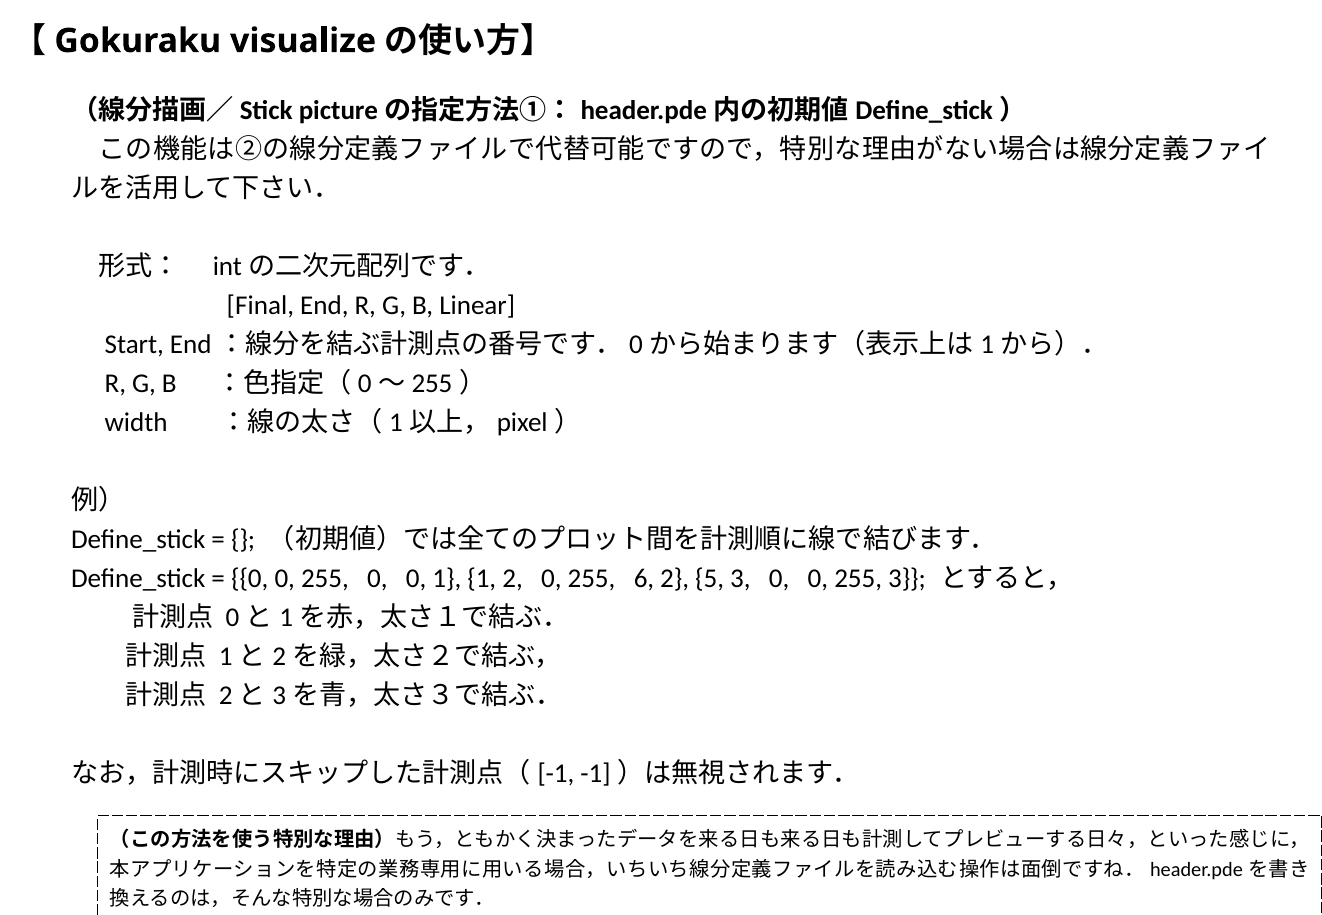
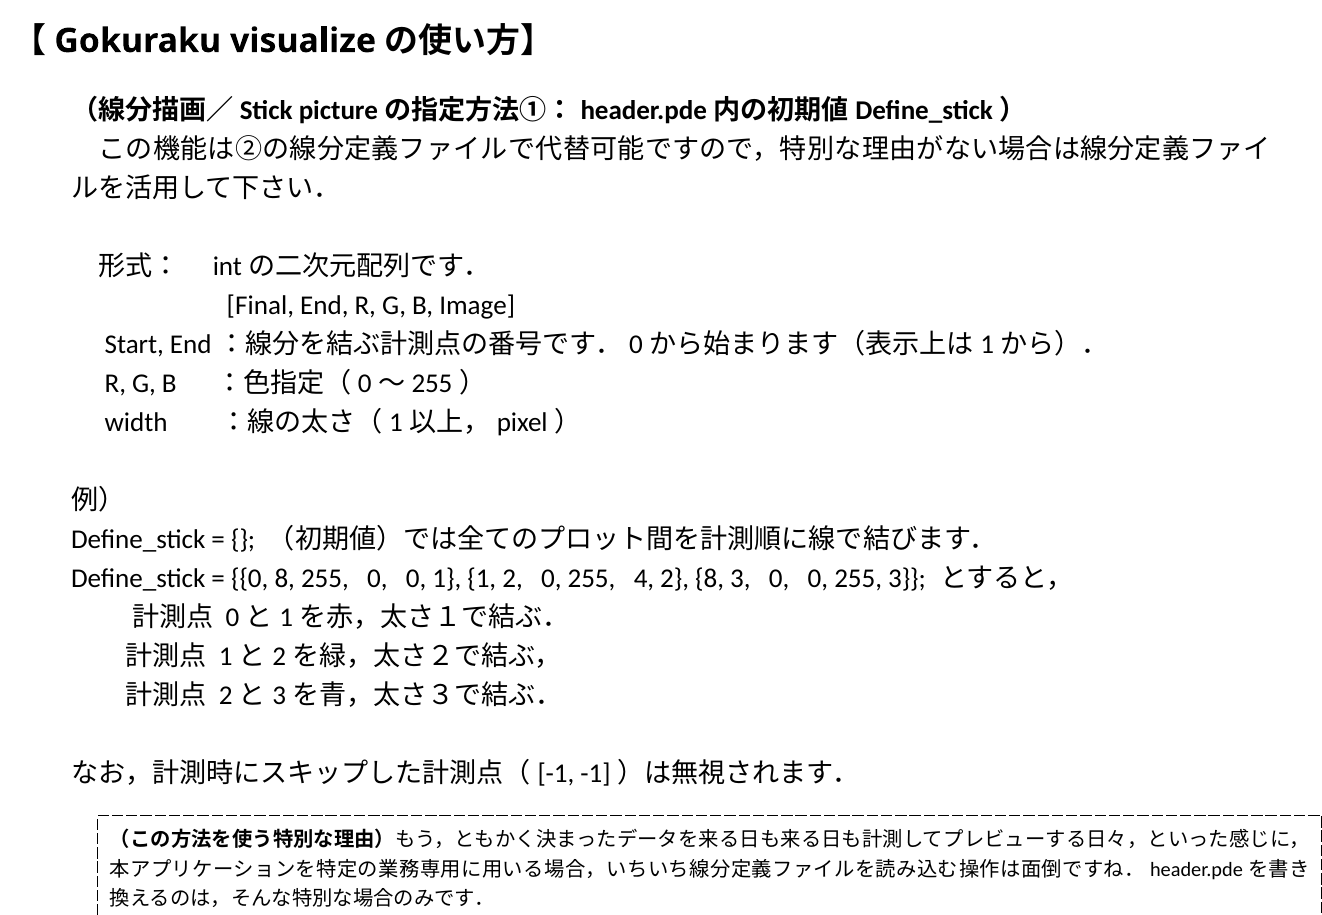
Linear: Linear -> Image (477, 306)
0: 0 -> 8 (285, 579)
6: 6 -> 4 (644, 579)
2 5: 5 -> 8 (710, 579)
